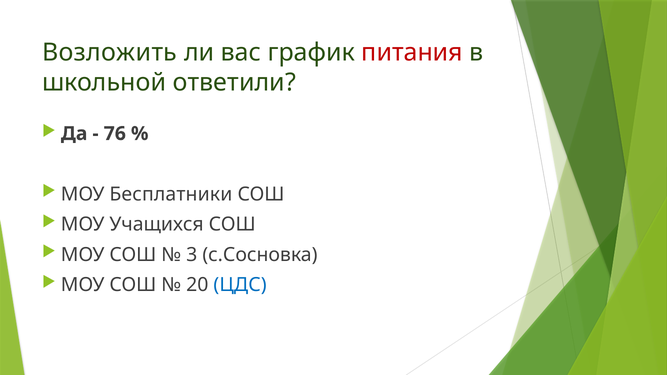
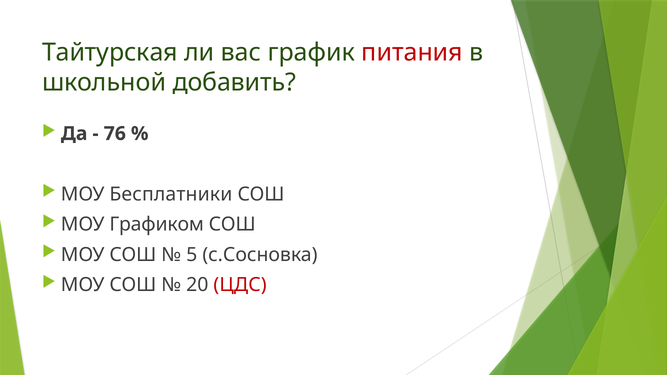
Возложить: Возложить -> Тайтурская (110, 53)
ответили: ответили -> добавить (234, 83)
Учащихся: Учащихся -> Графиком (157, 224)
3: 3 -> 5 (192, 255)
ЦДС colour: blue -> red (240, 285)
